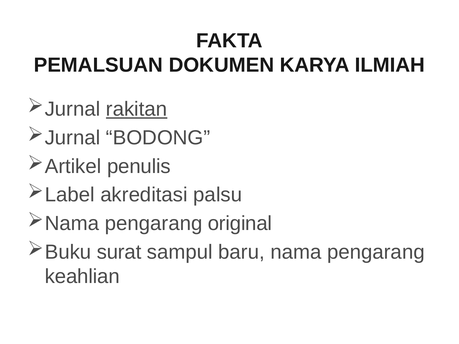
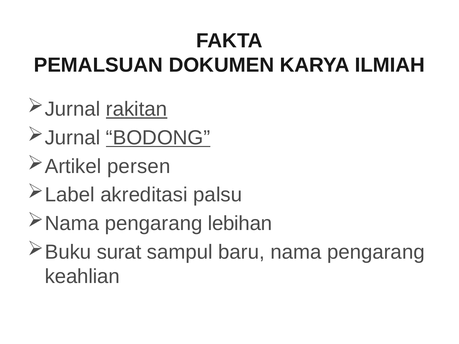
BODONG underline: none -> present (158, 138)
penulis: penulis -> persen (139, 166)
original: original -> lebihan (240, 224)
